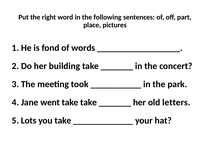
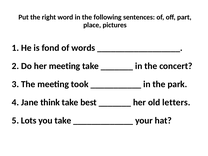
her building: building -> meeting (65, 66)
went: went -> think (50, 102)
take take: take -> best (89, 102)
